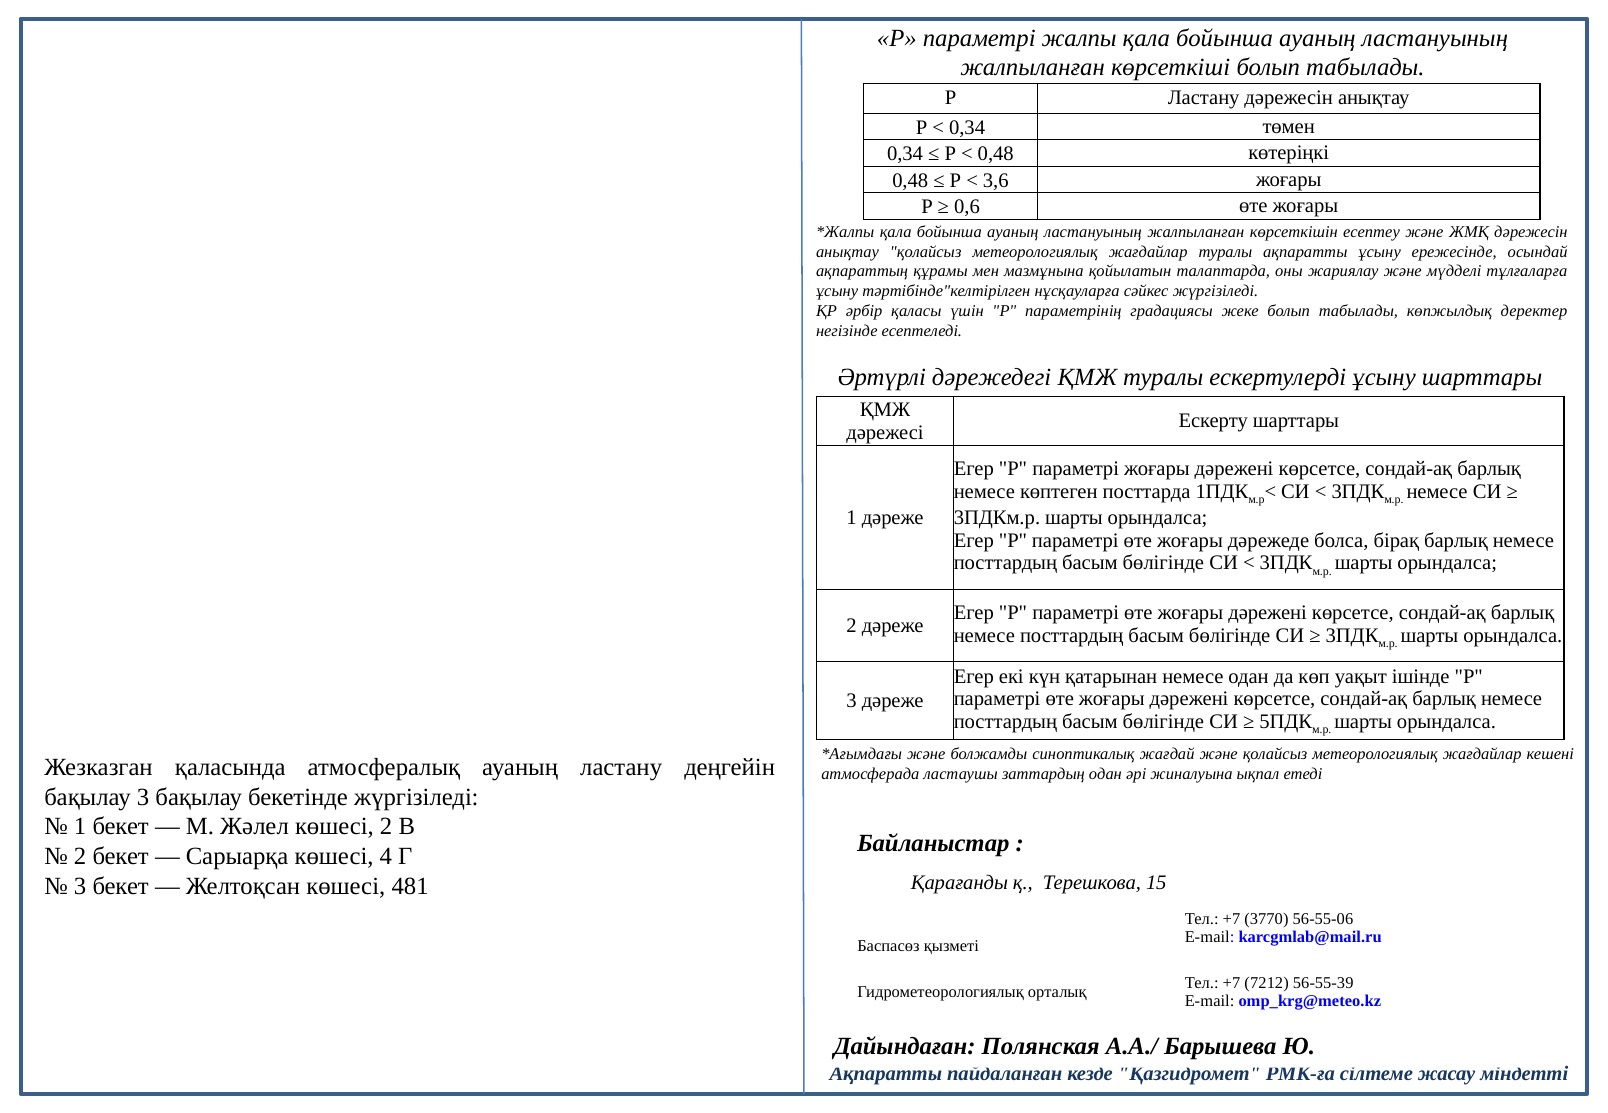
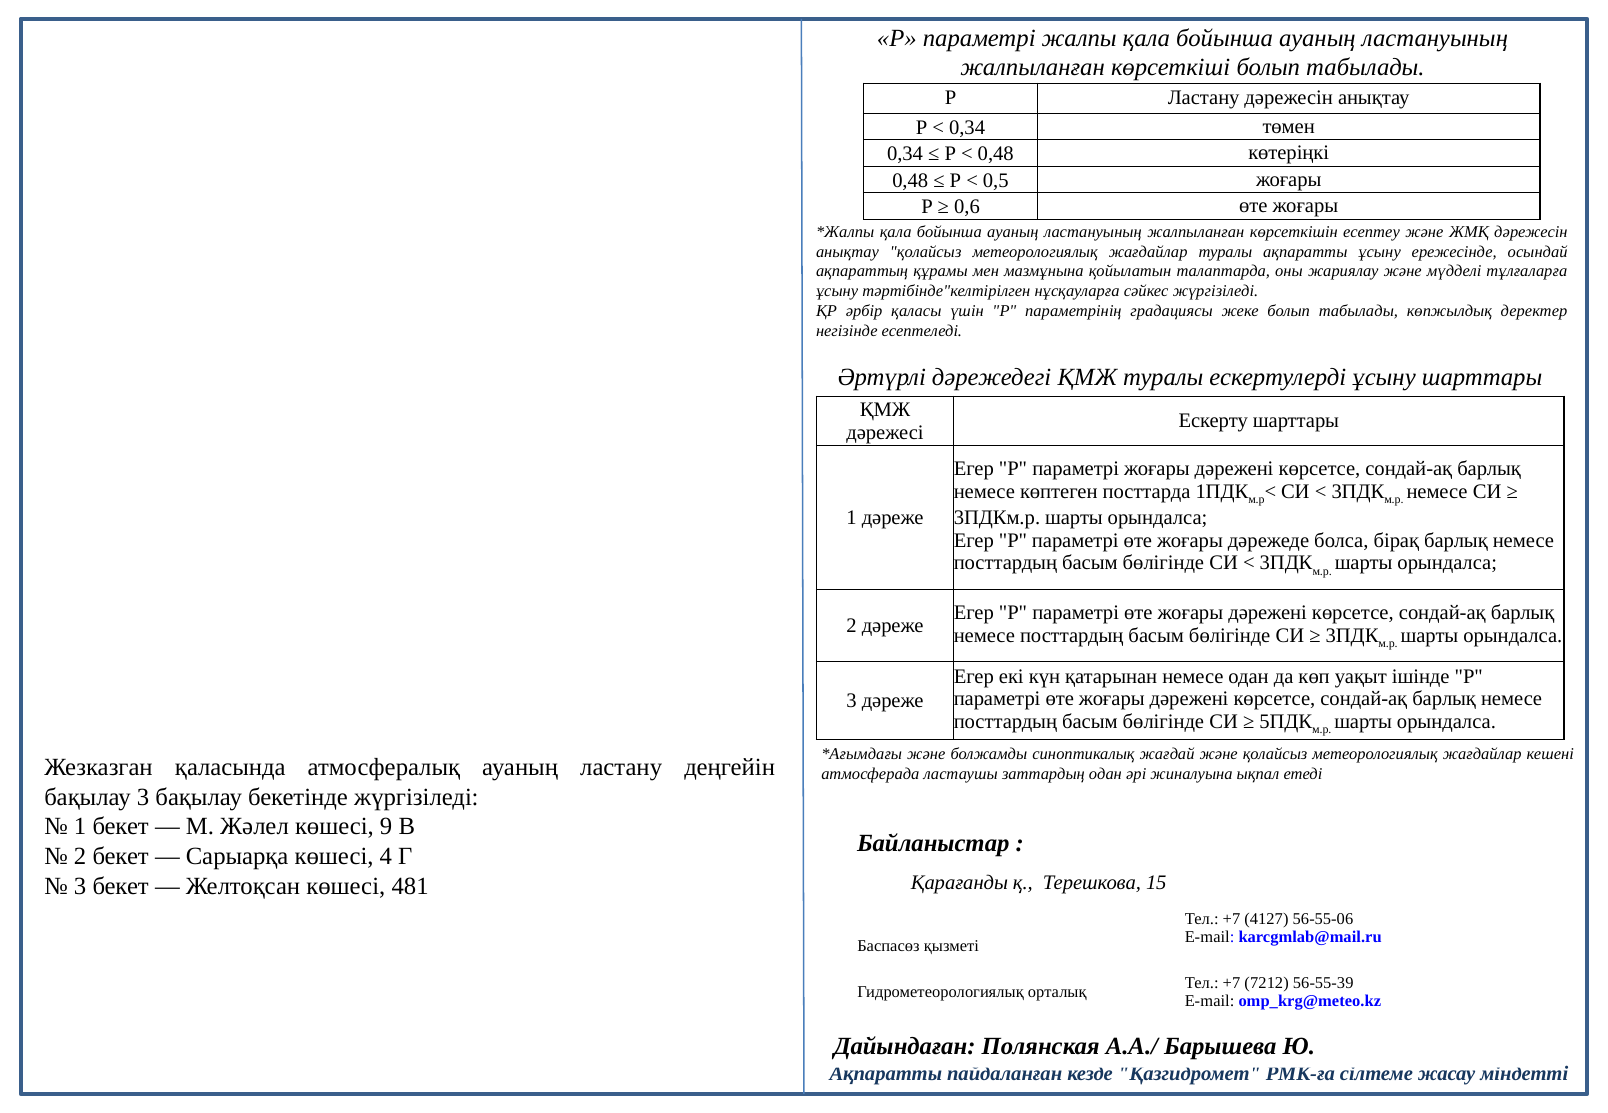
3,6: 3,6 -> 0,5 (996, 180)
көшесі 2: 2 -> 9 (386, 827)
3770: 3770 -> 4127 (1266, 919)
